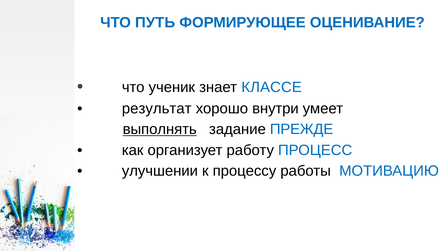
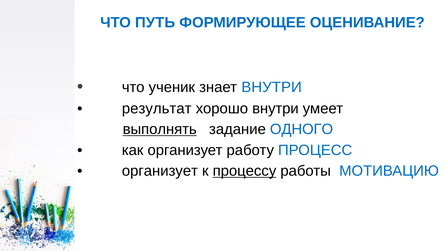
знает КЛАССЕ: КЛАССЕ -> ВНУТРИ (272, 87)
ПРЕЖДЕ: ПРЕЖДЕ -> ОДНОГО (302, 129)
улучшении: улучшении -> организует (160, 171)
процессу underline: none -> present (244, 171)
